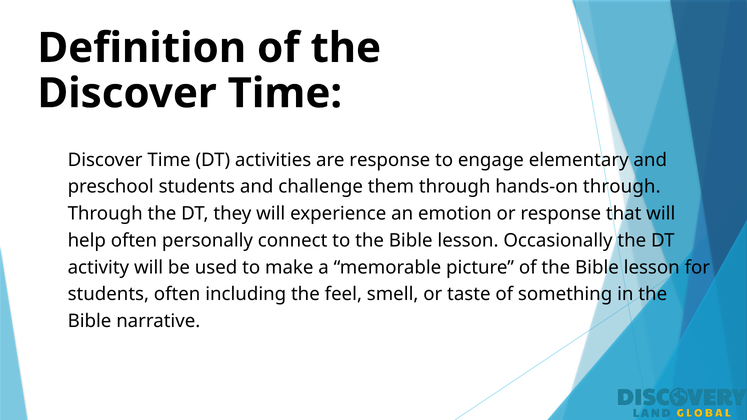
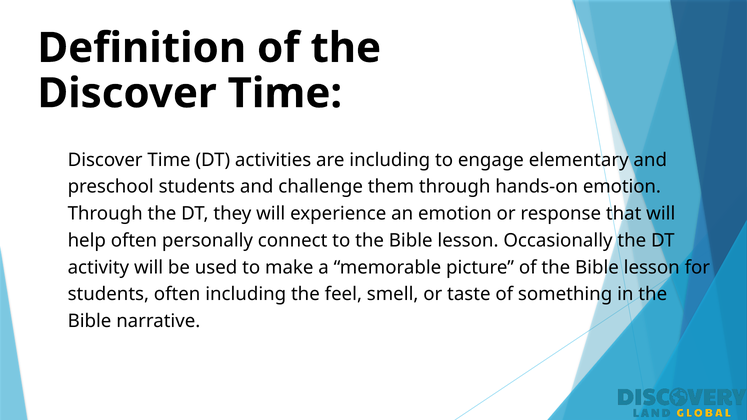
are response: response -> including (390, 160)
hands-on through: through -> emotion (622, 187)
